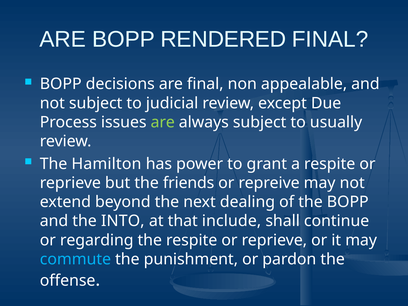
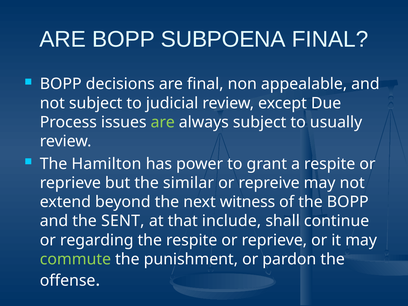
RENDERED: RENDERED -> SUBPOENA (223, 39)
friends: friends -> similar (188, 183)
dealing: dealing -> witness (248, 202)
INTO: INTO -> SENT (123, 221)
commute colour: light blue -> light green (75, 259)
